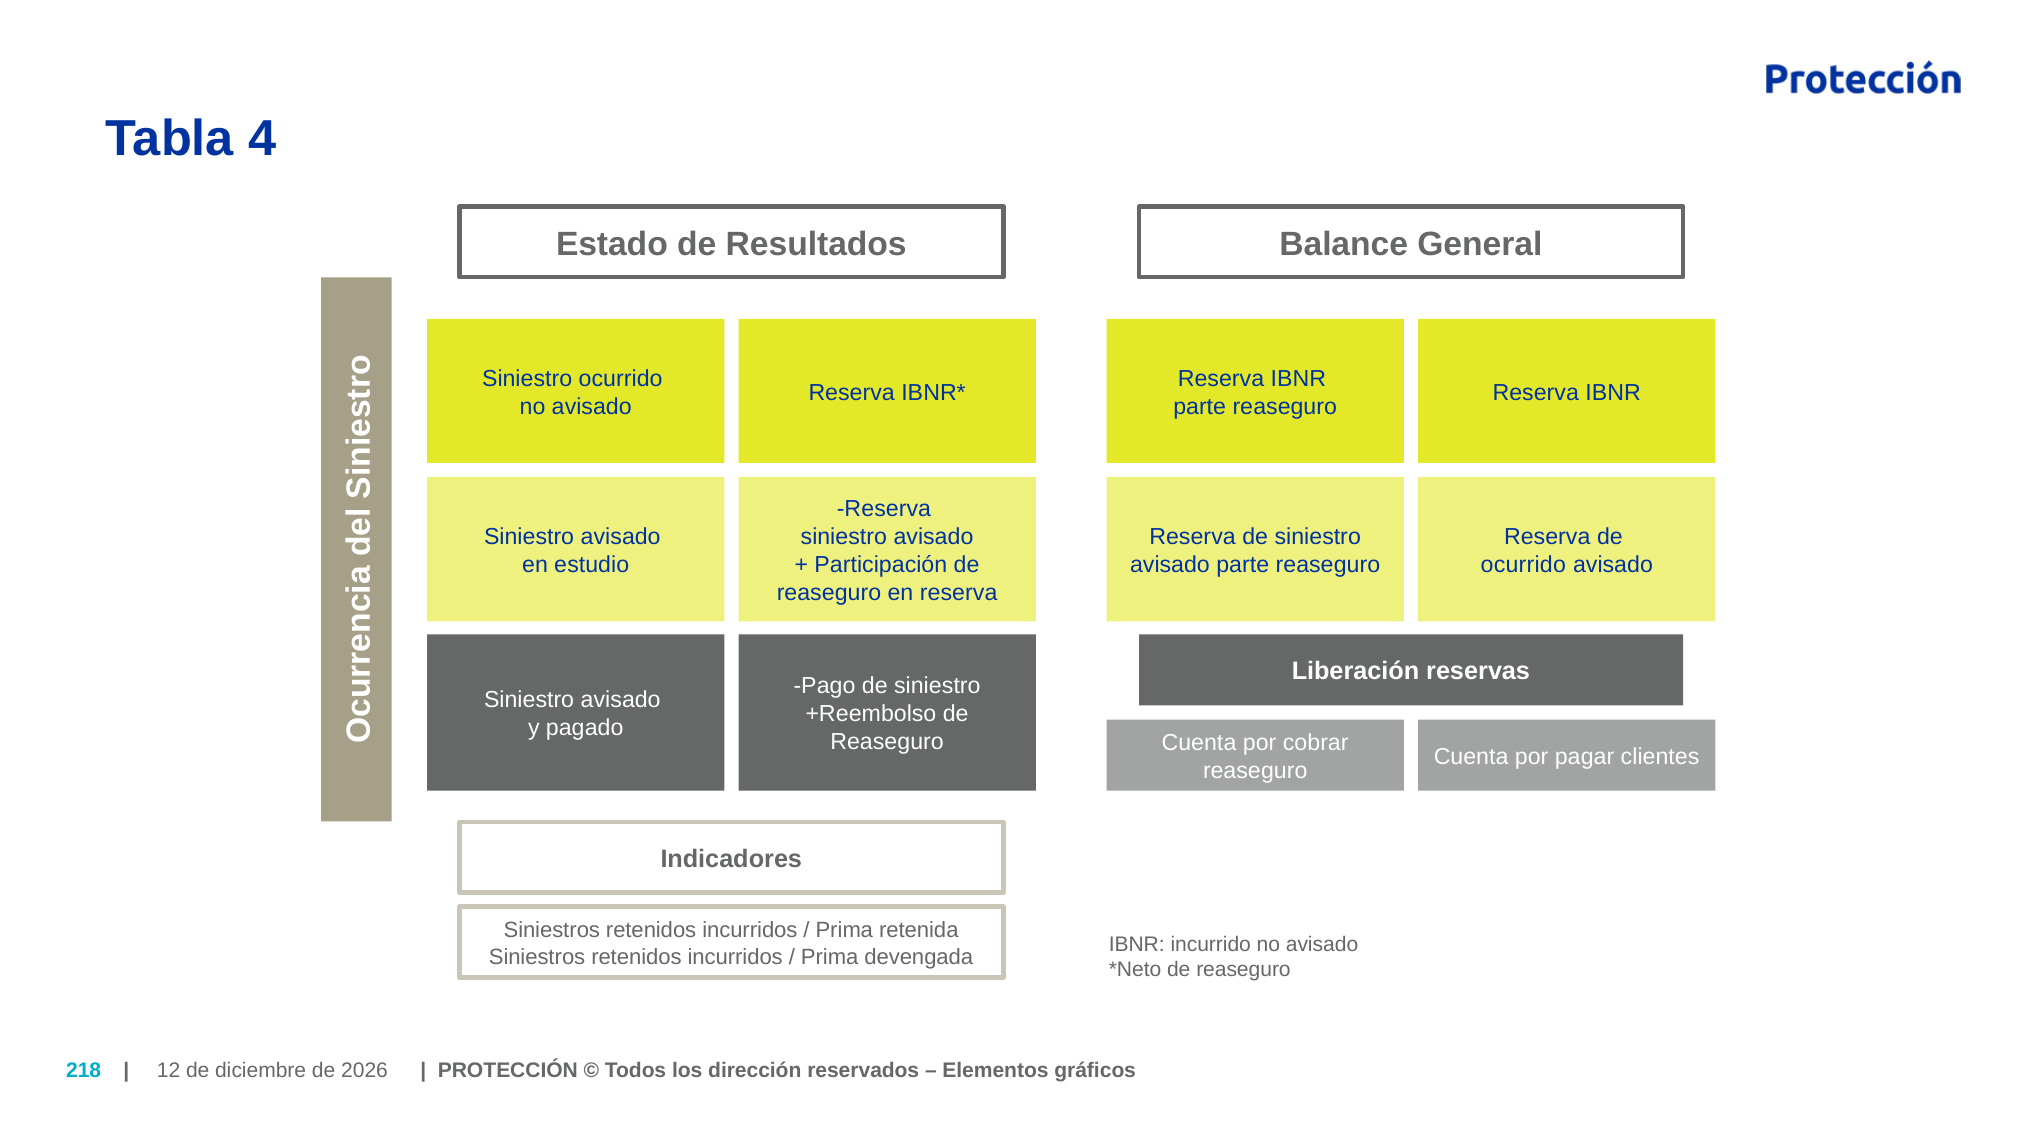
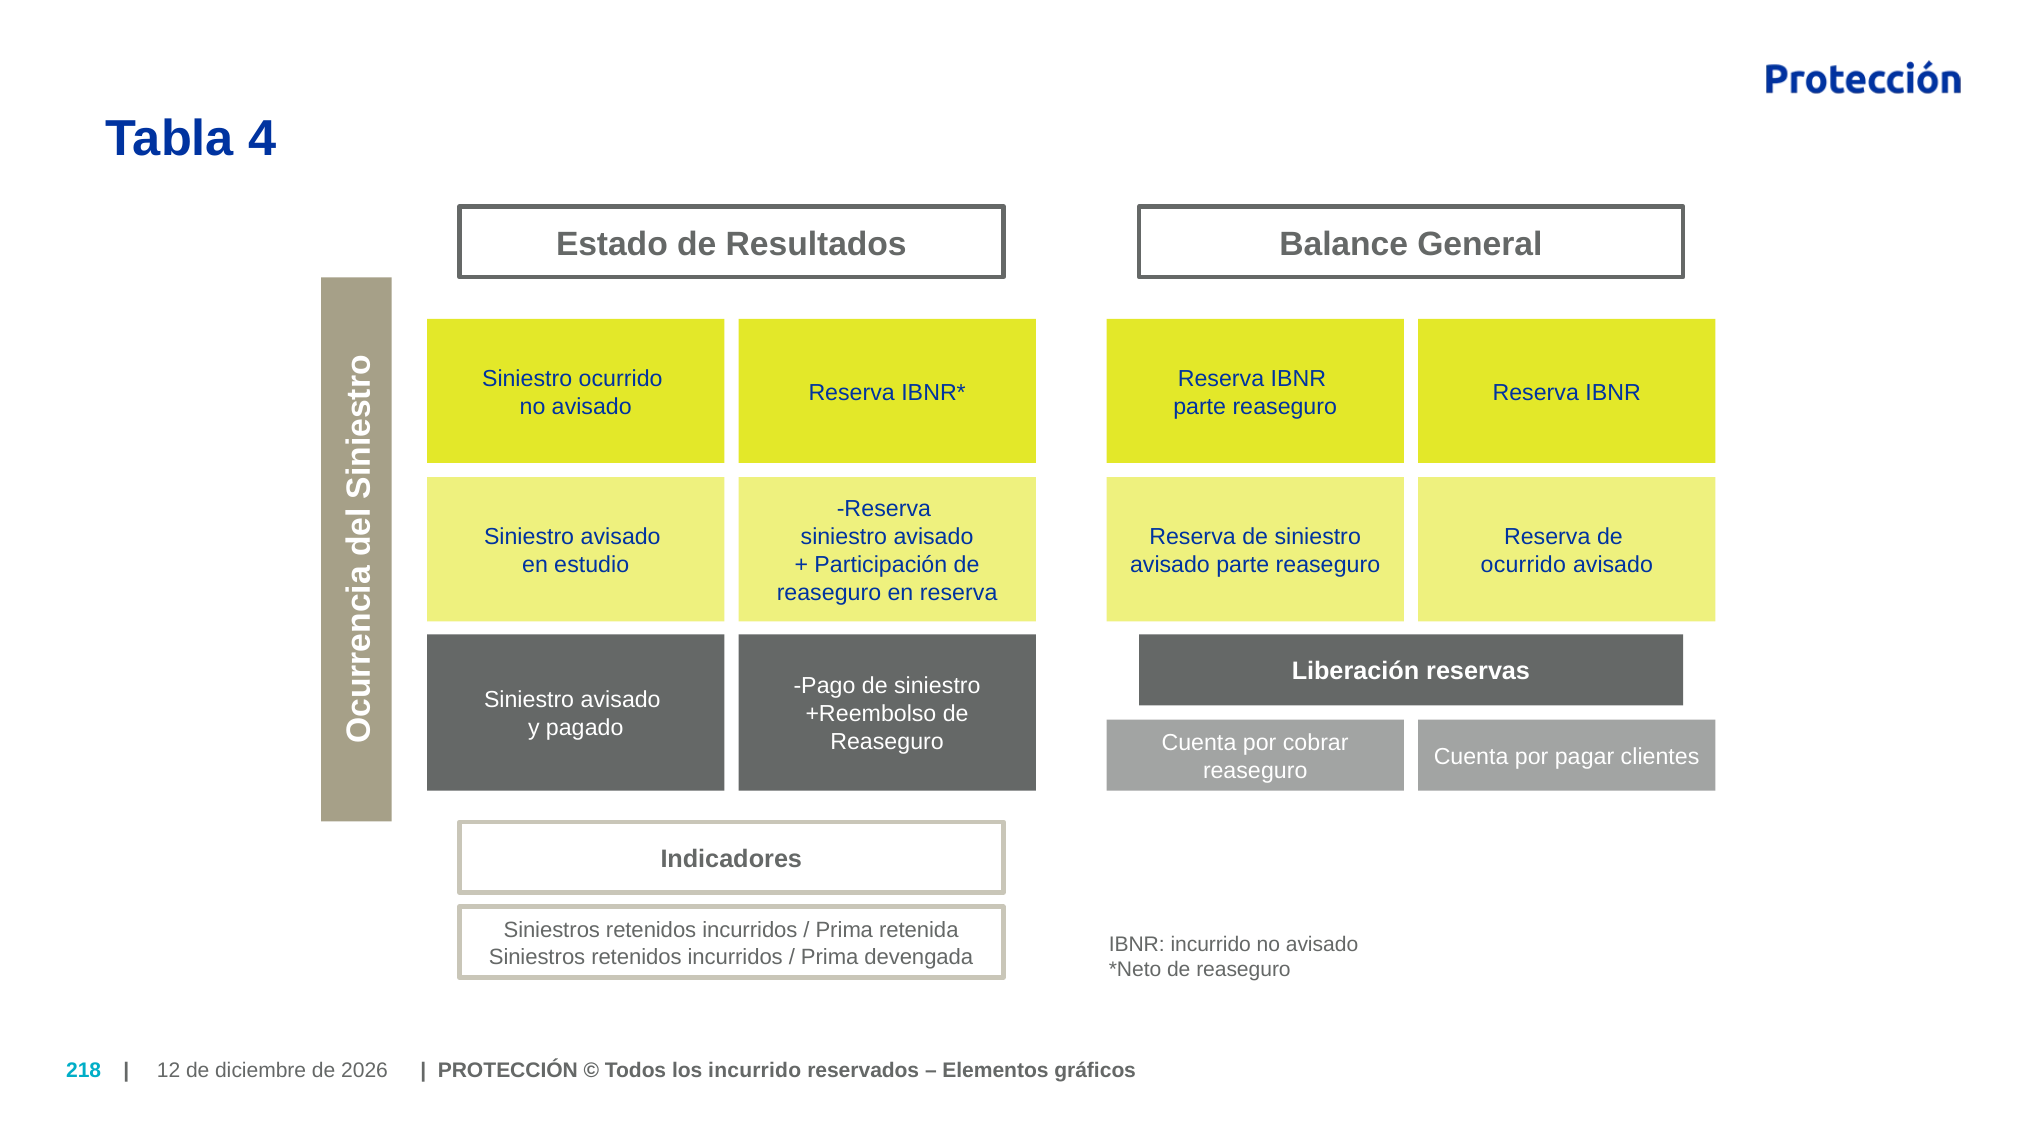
los dirección: dirección -> incurrido (755, 1070)
